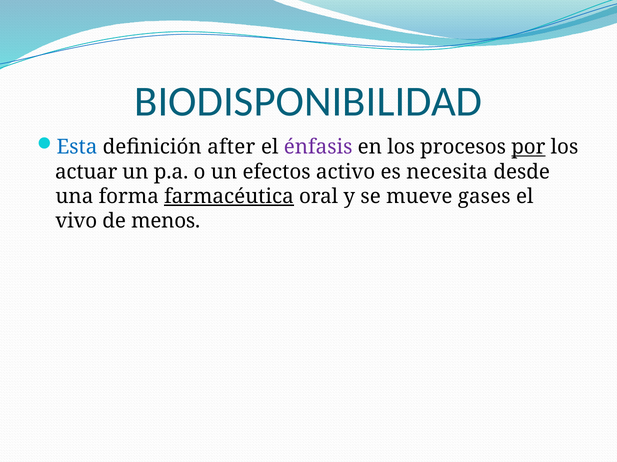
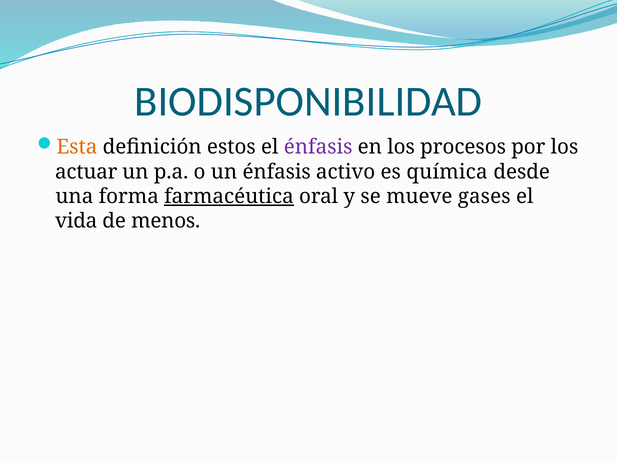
Esta colour: blue -> orange (77, 147)
after: after -> estos (231, 147)
por underline: present -> none (528, 147)
un efectos: efectos -> énfasis (277, 172)
necesita: necesita -> química (447, 172)
vivo: vivo -> vida (76, 221)
